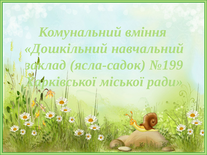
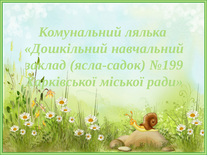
вміння: вміння -> лялька (146, 32)
